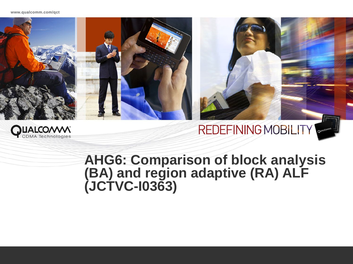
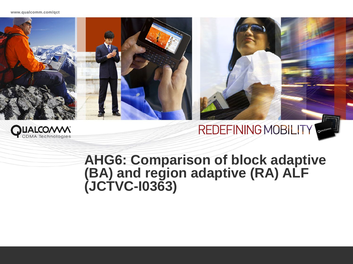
block analysis: analysis -> adaptive (299, 161)
